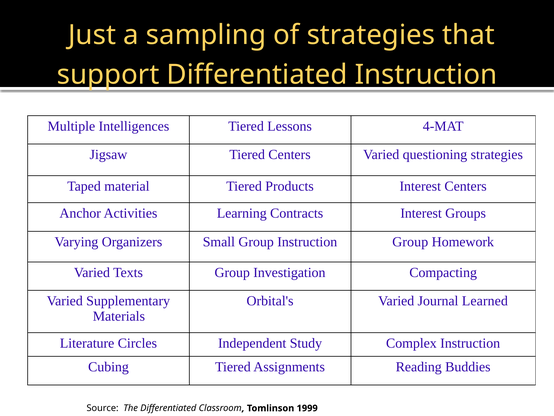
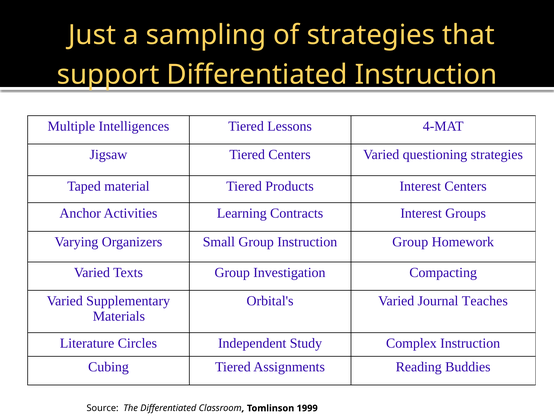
Learned: Learned -> Teaches (485, 301)
